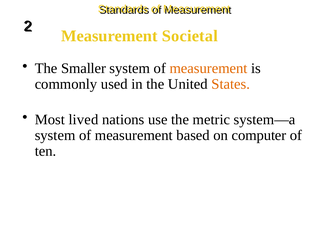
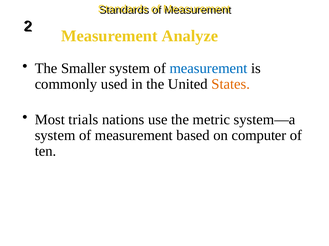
Societal: Societal -> Analyze (190, 36)
measurement colour: orange -> blue (209, 69)
lived: lived -> trials (83, 120)
